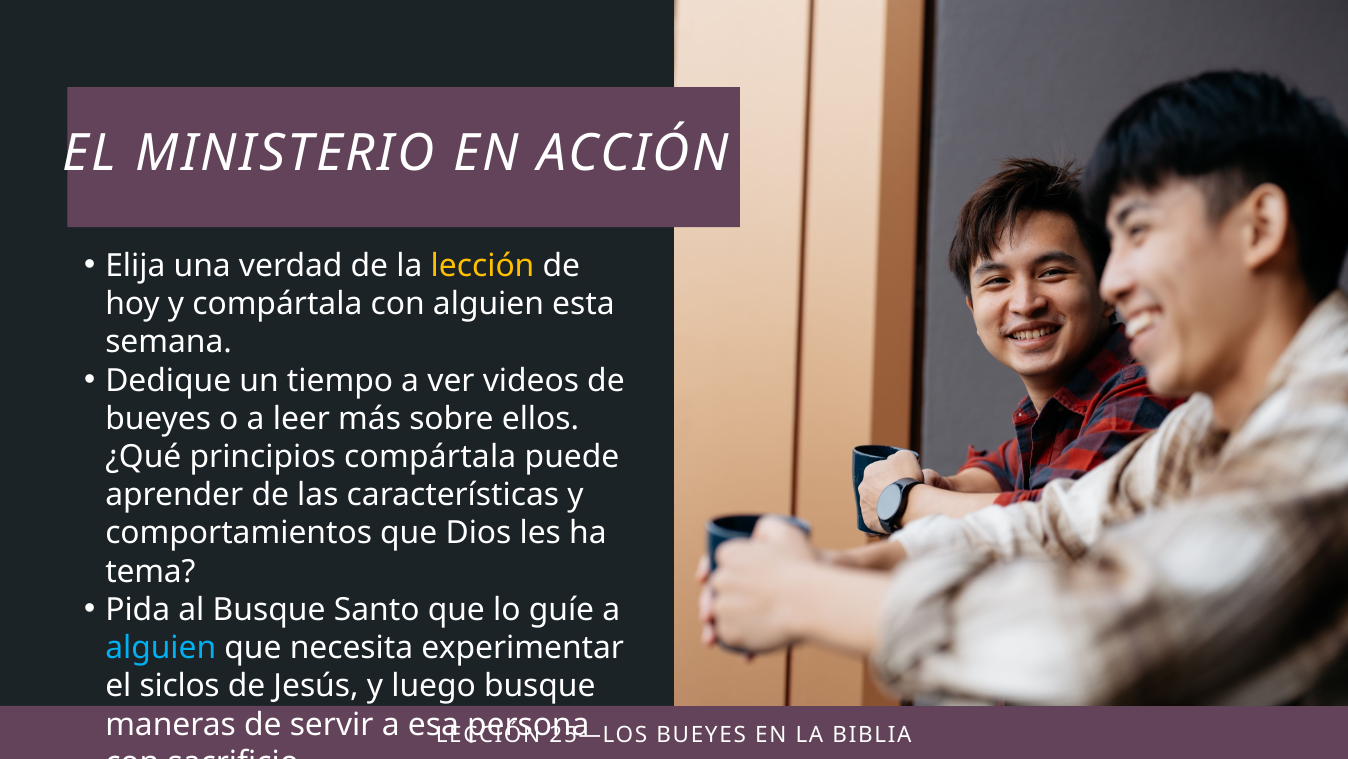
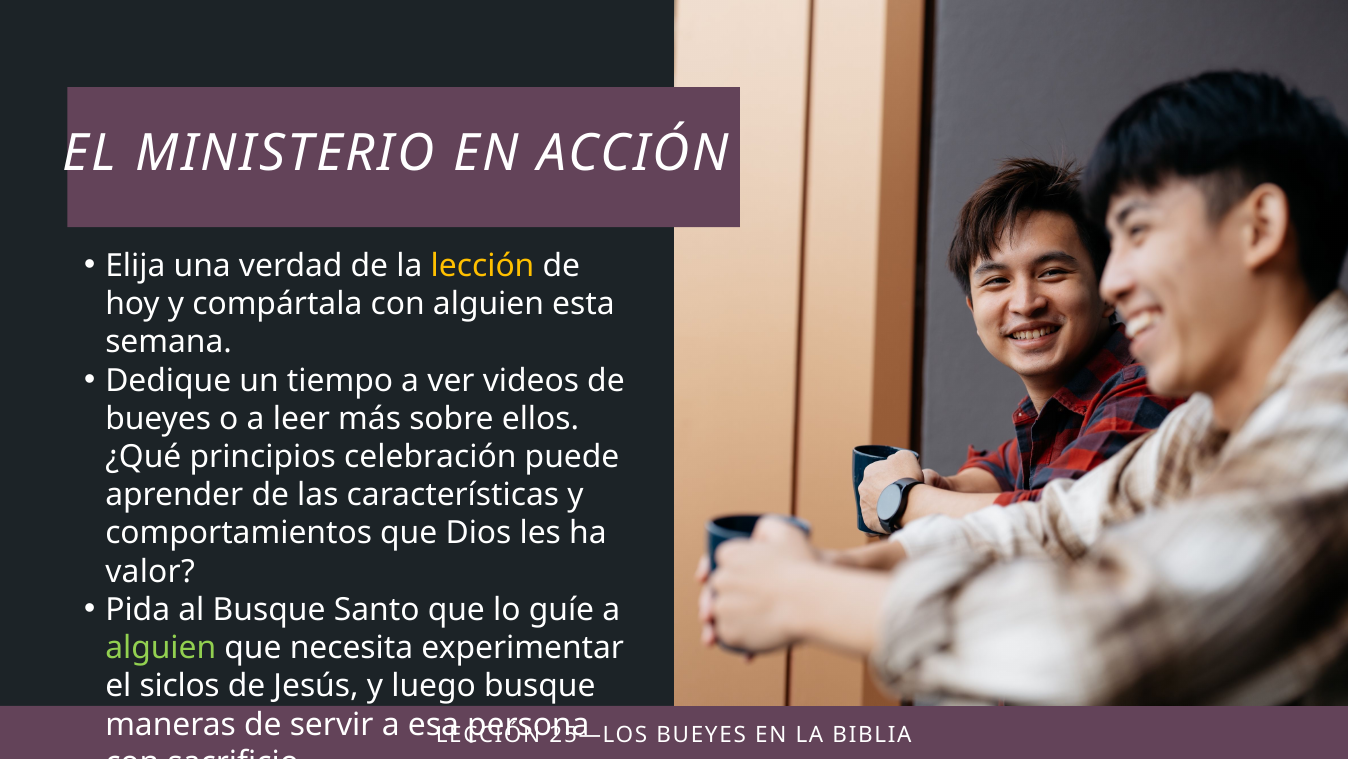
principios compártala: compártala -> celebración (430, 457)
tema: tema -> valor (150, 571)
alguien colour: light blue -> light green (161, 647)
